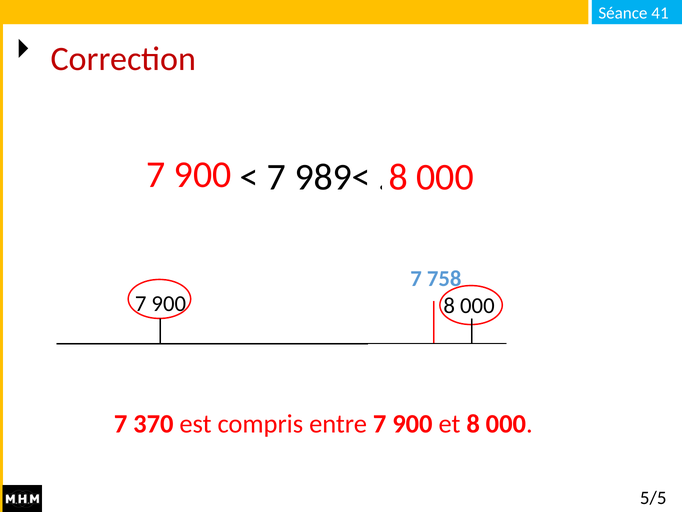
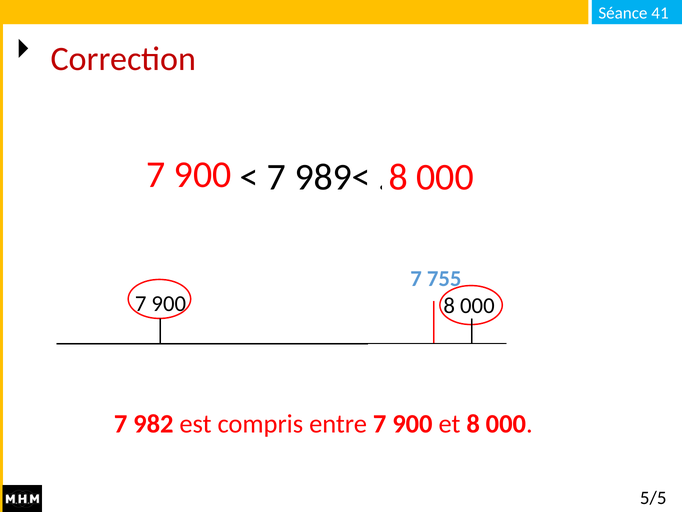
758: 758 -> 755 (444, 278)
370: 370 -> 982 (153, 424)
